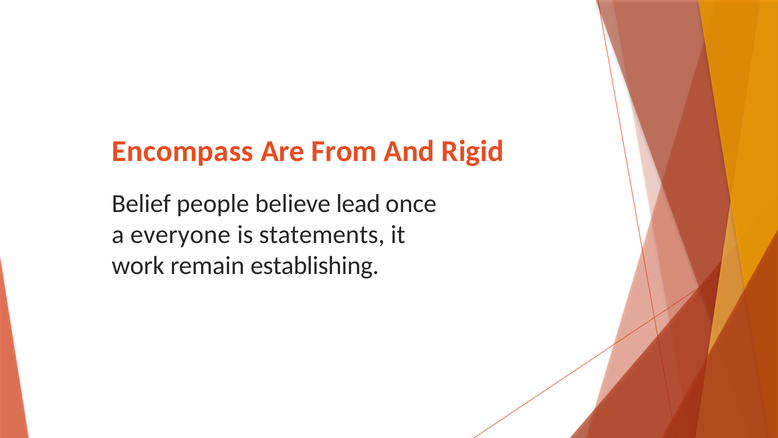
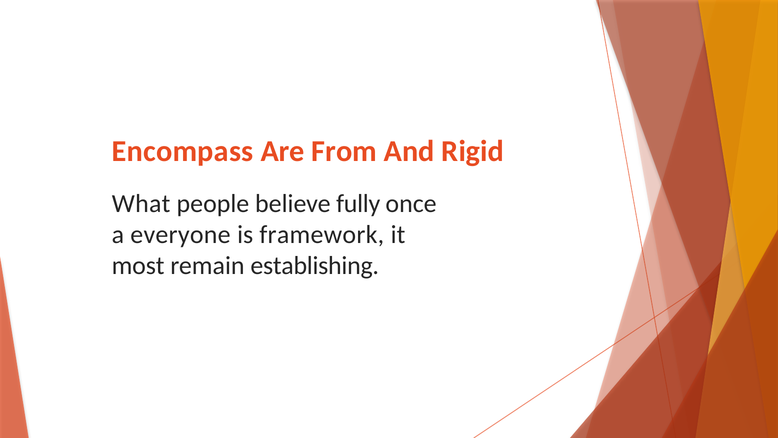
Belief: Belief -> What (141, 203)
lead: lead -> fully (358, 203)
statements: statements -> framework (322, 234)
work: work -> most (138, 266)
